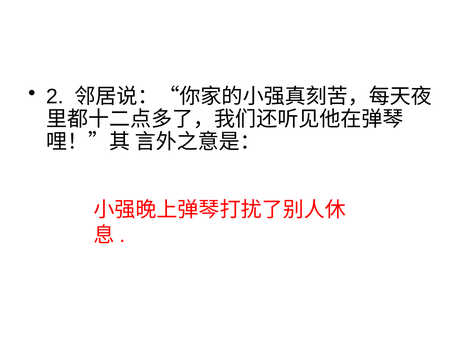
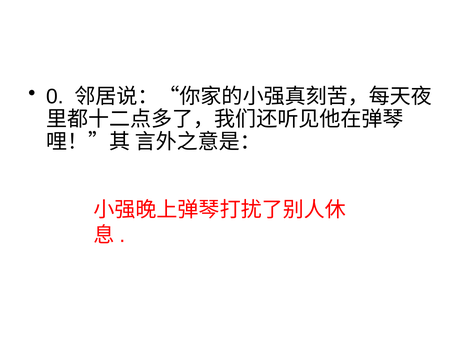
2: 2 -> 0 (55, 96)
